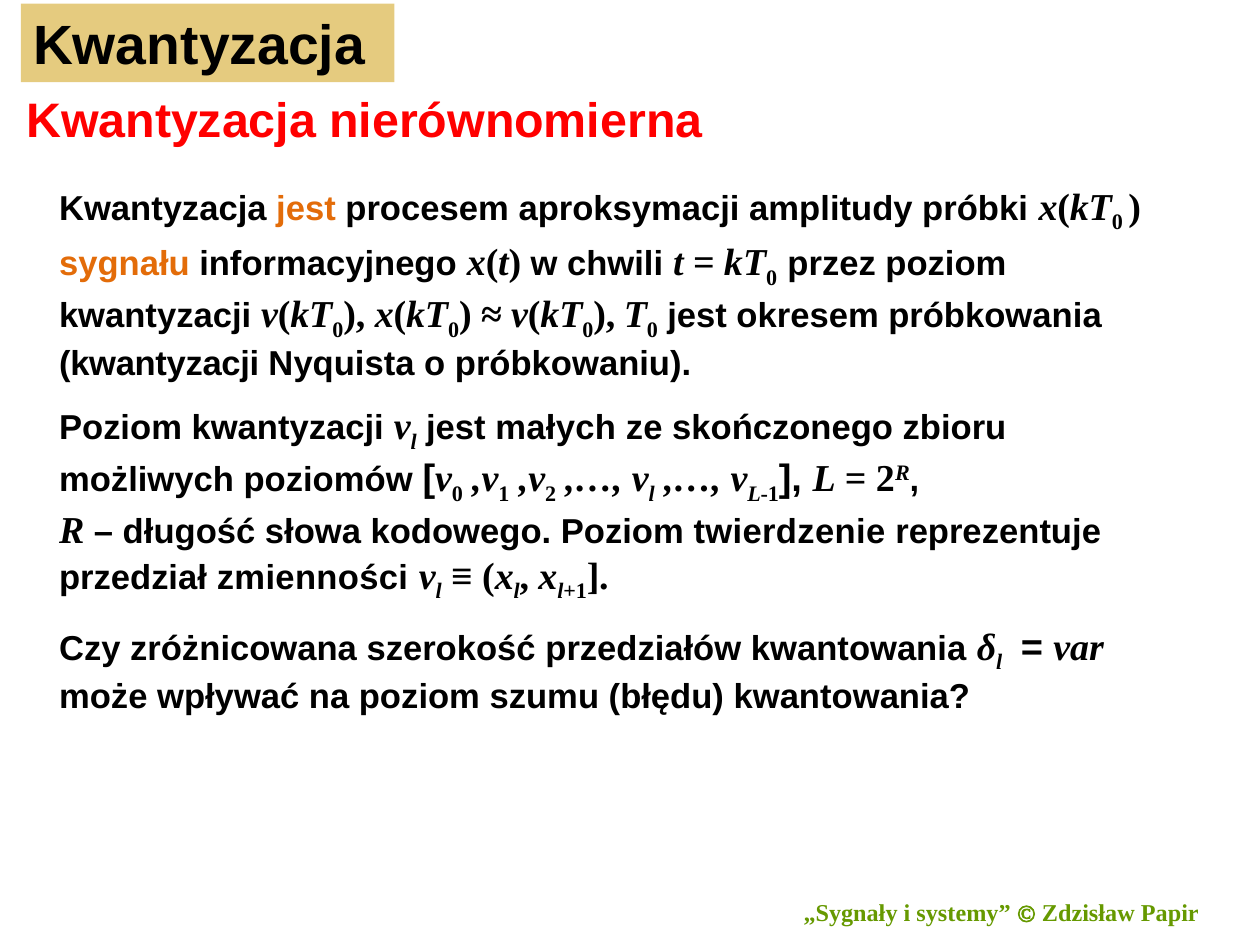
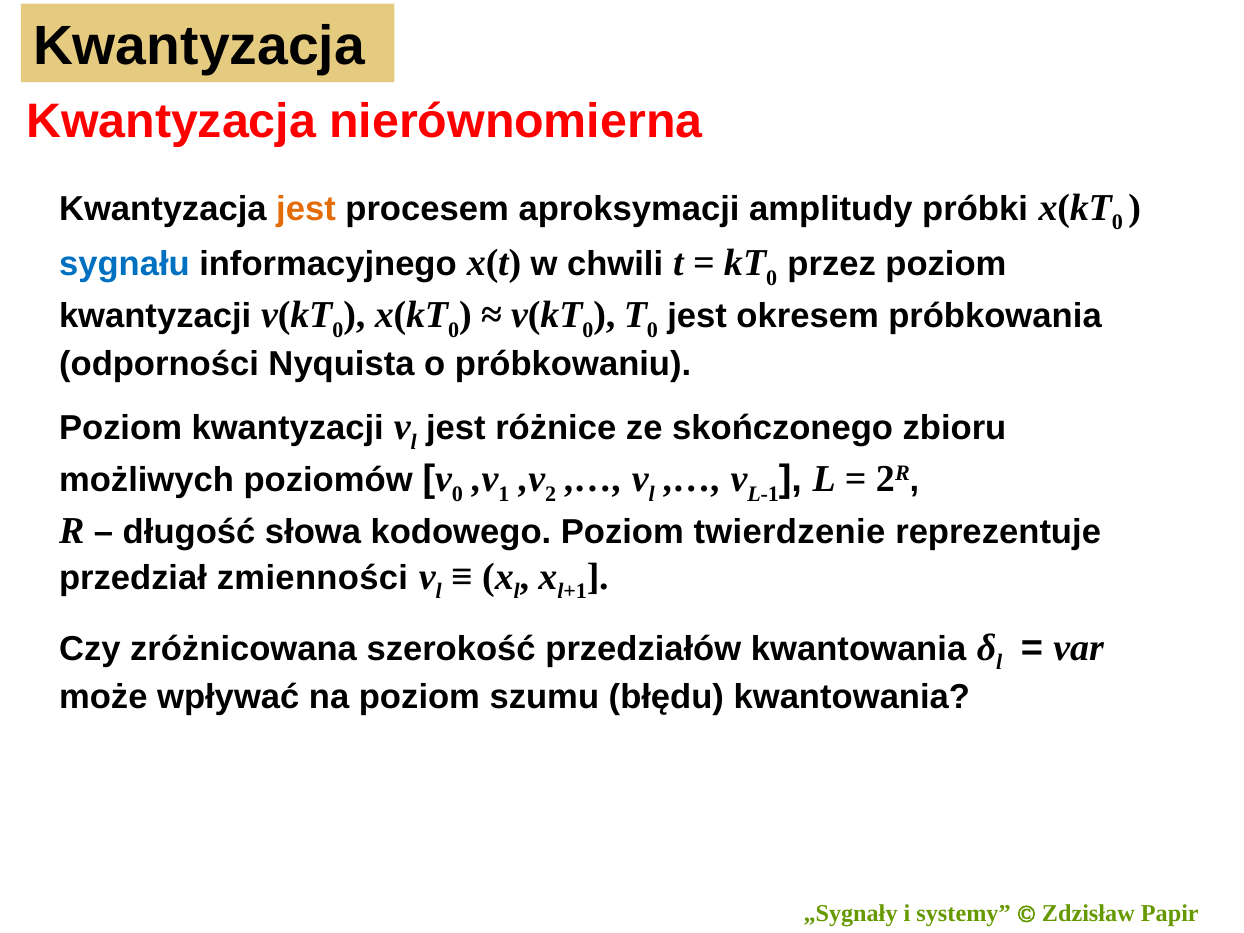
sygnału colour: orange -> blue (124, 264)
kwantyzacji: kwantyzacji -> odporności (159, 365)
małych: małych -> różnice (556, 428)
